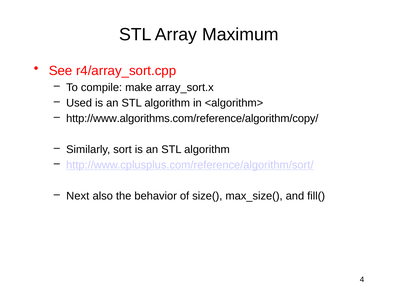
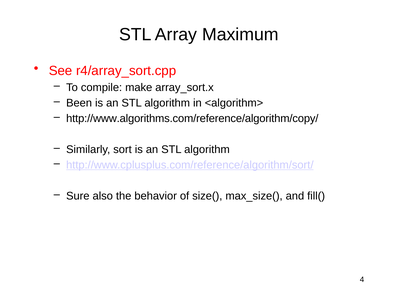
Used: Used -> Been (79, 103)
Next: Next -> Sure (78, 196)
